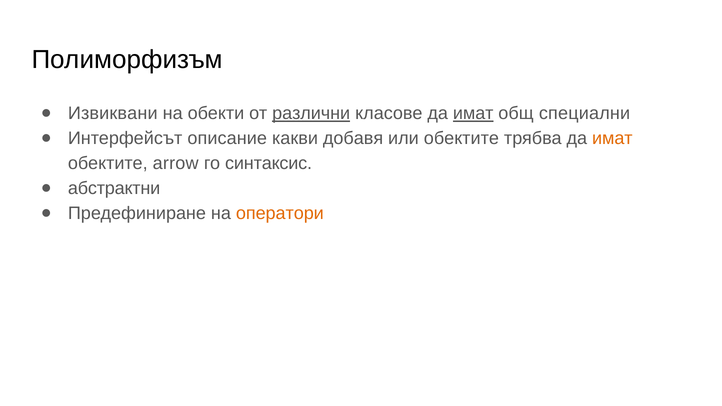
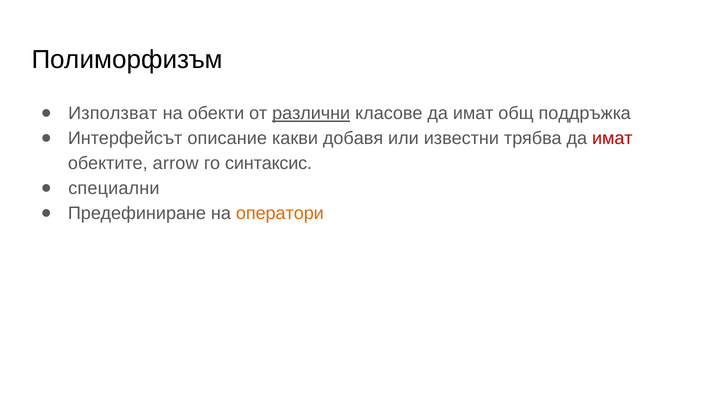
Извиквани: Извиквани -> Използват (113, 114)
имат underline: present -> none (473, 114)
специални: специални -> поддръжка (585, 114)
или обектите: обектите -> известни (461, 138)
имат colour: orange -> red (612, 138)
абстрактни: абстрактни -> специални (114, 188)
